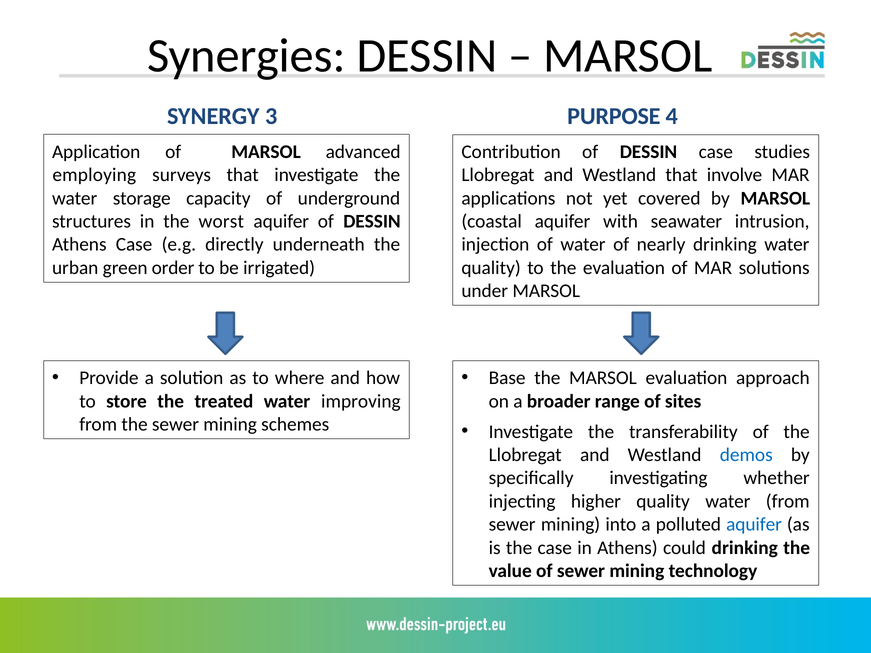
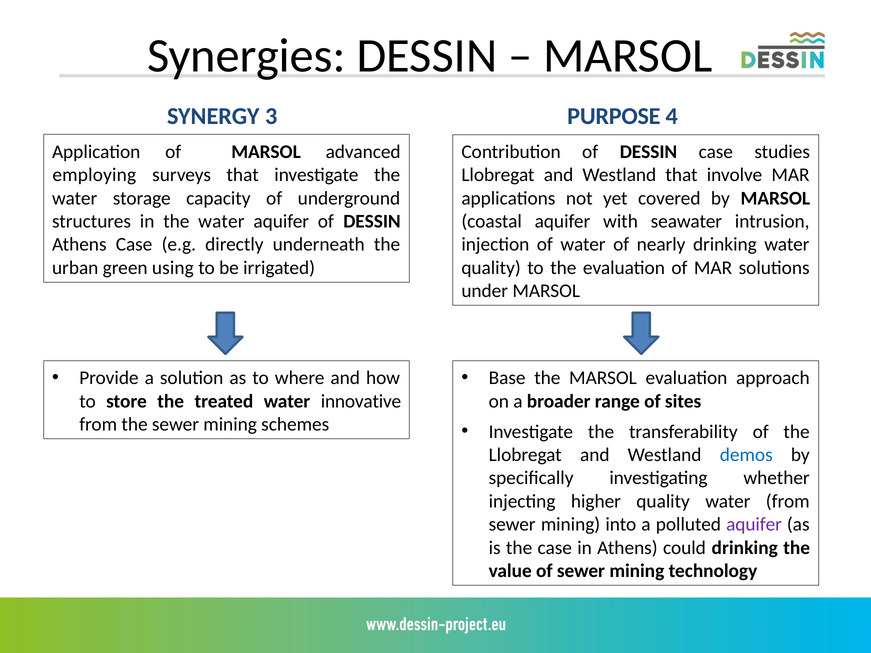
in the worst: worst -> water (221, 221)
order: order -> using (173, 268)
improving: improving -> innovative (361, 401)
aquifer colour: blue -> purple (754, 525)
